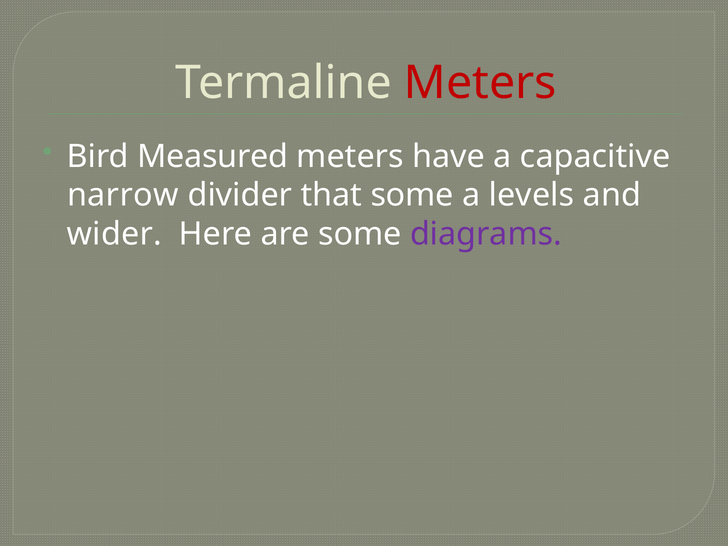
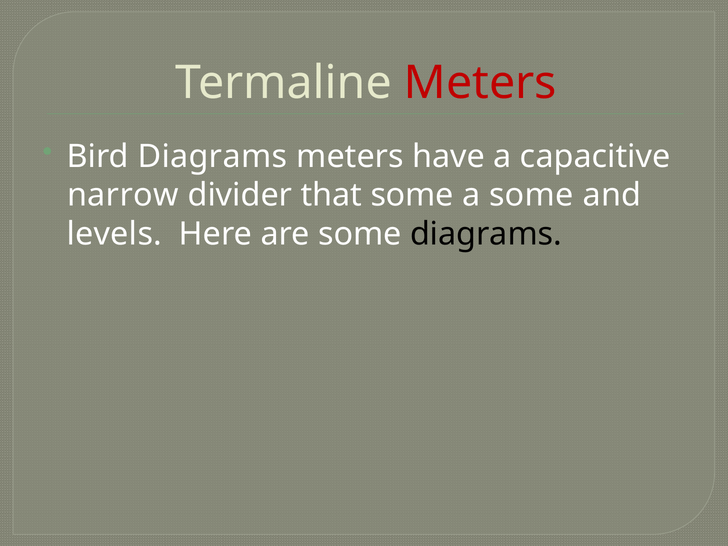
Bird Measured: Measured -> Diagrams (212, 156)
a levels: levels -> some (531, 195)
wider: wider -> levels (114, 234)
diagrams colour: purple -> black (486, 234)
